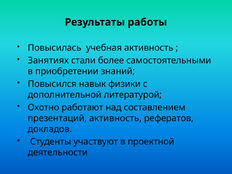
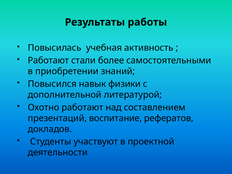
Занятиях: Занятиях -> Работают (48, 60)
презентаций активность: активность -> воспитание (116, 118)
